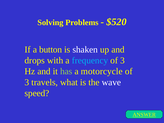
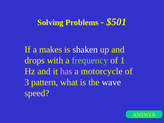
$520: $520 -> $501 (116, 22)
button: button -> makes (51, 50)
frequency colour: light blue -> light green (90, 60)
3: 3 -> 1 (123, 60)
has colour: light green -> pink (66, 71)
travels: travels -> pattern (45, 82)
